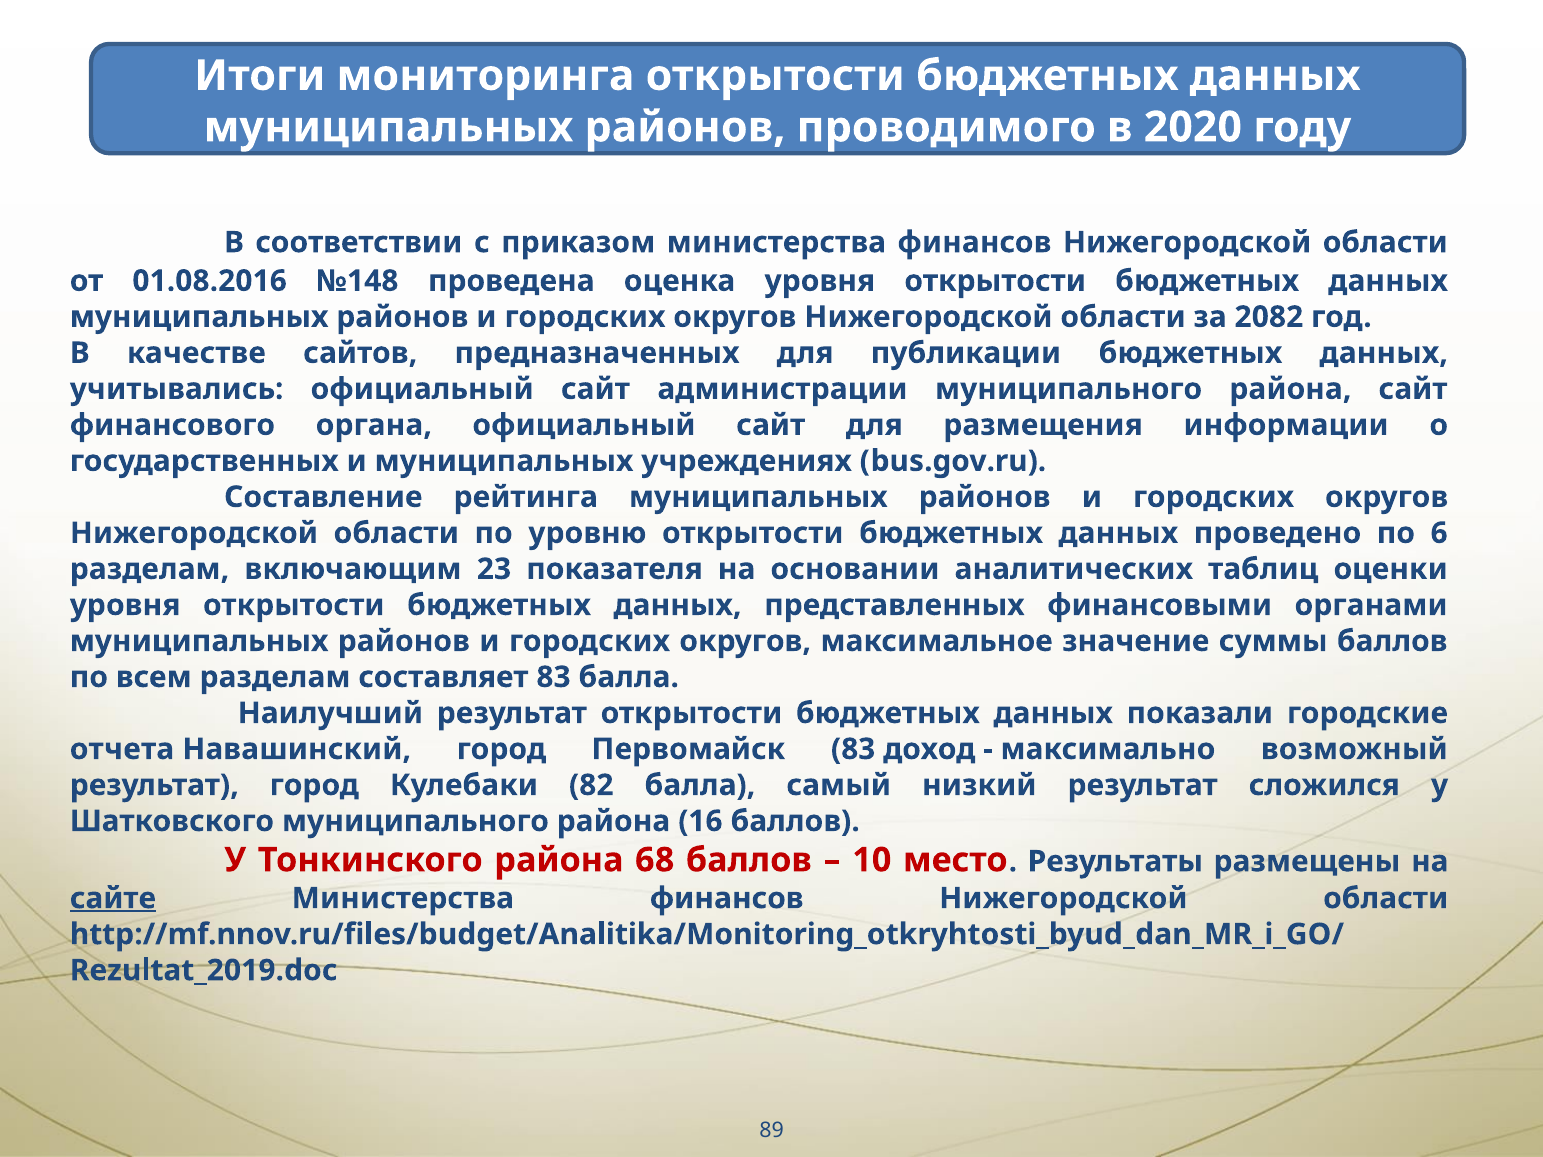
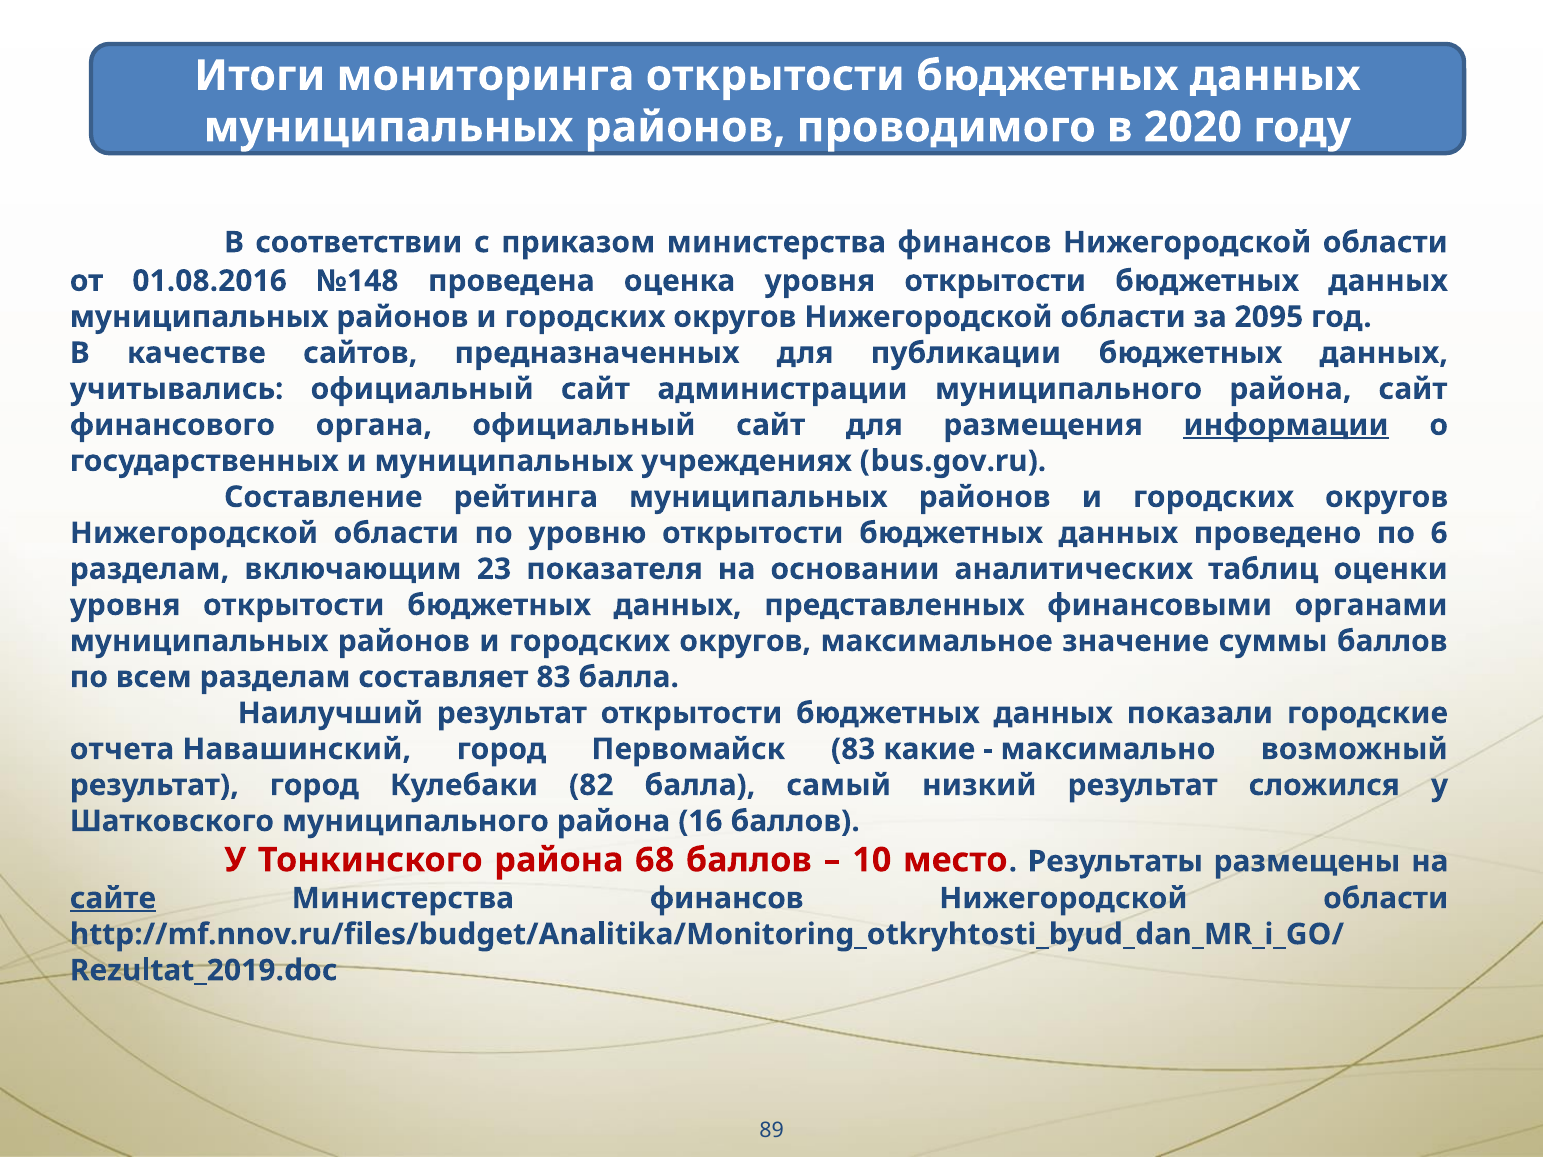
2082: 2082 -> 2095 (1269, 317)
информации underline: none -> present (1286, 425)
доход: доход -> какие (929, 749)
